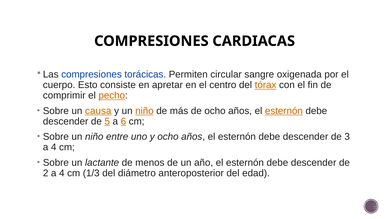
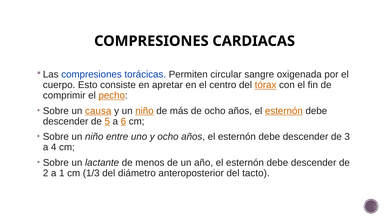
2 a 4: 4 -> 1 (62, 173)
edad: edad -> tacto (256, 173)
